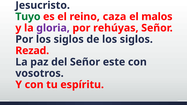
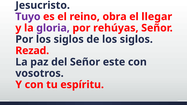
Tuyo colour: green -> purple (28, 17)
caza: caza -> obra (115, 17)
malos: malos -> llegar (157, 17)
